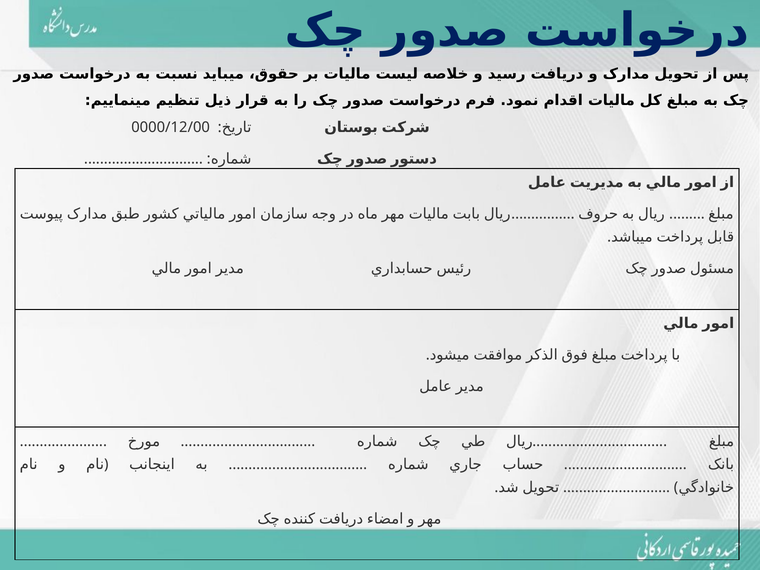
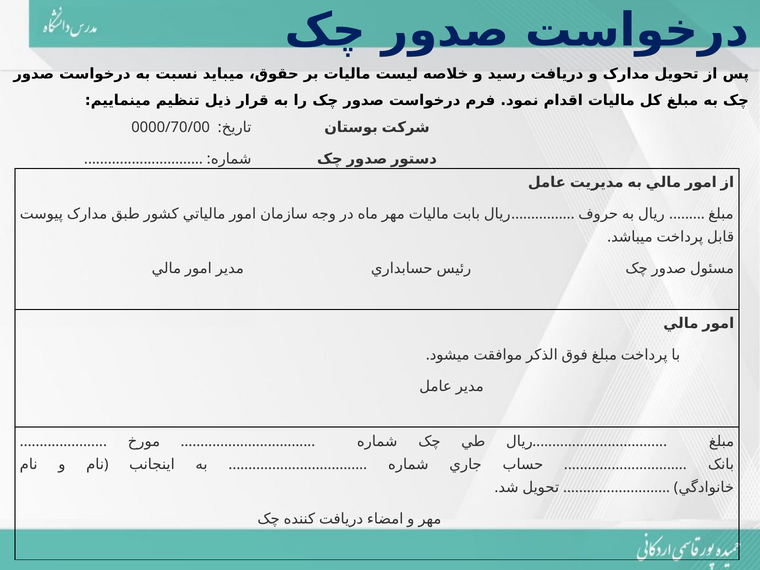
0000/12/00: 0000/12/00 -> 0000/70/00 (171, 128)
